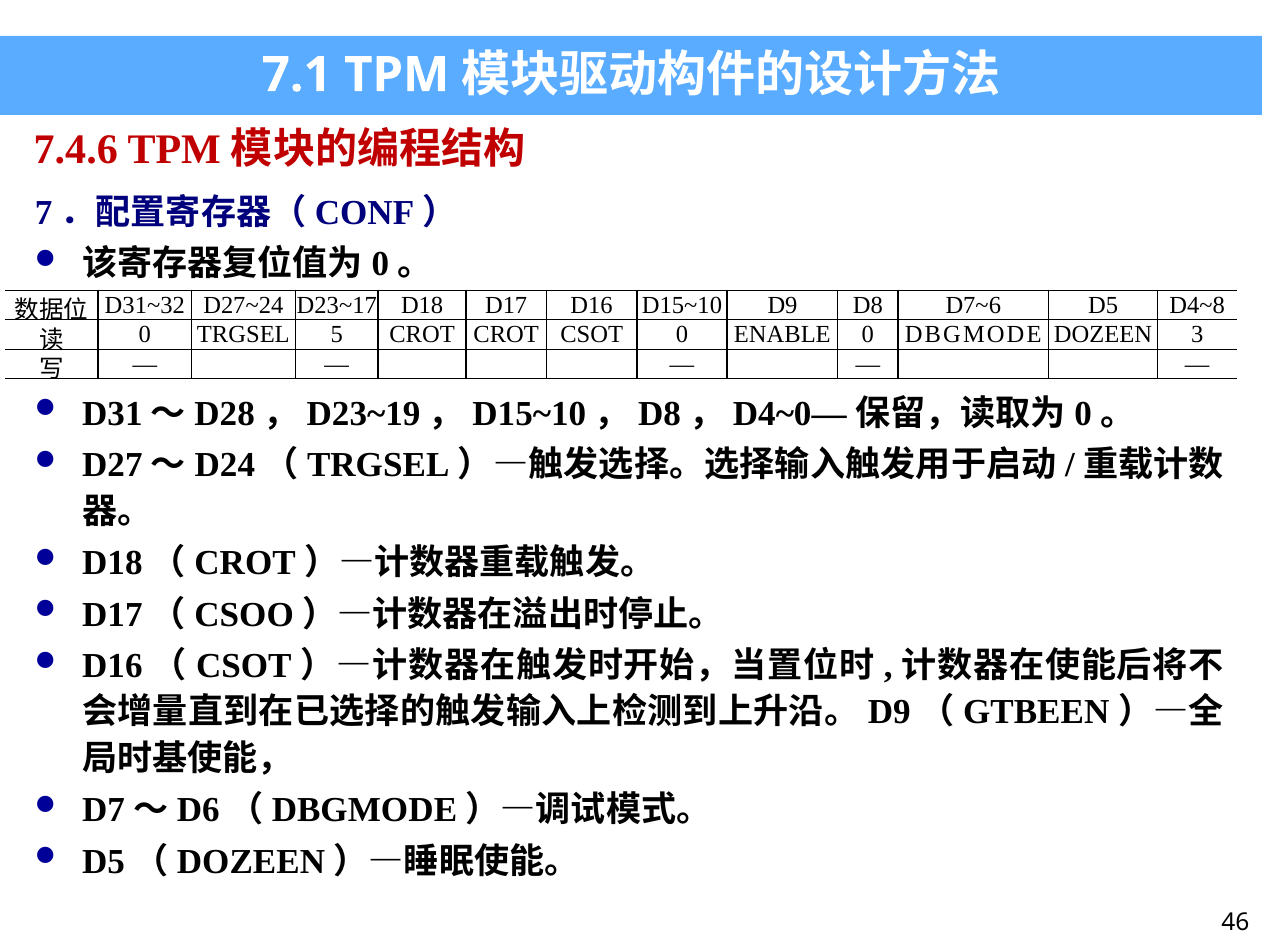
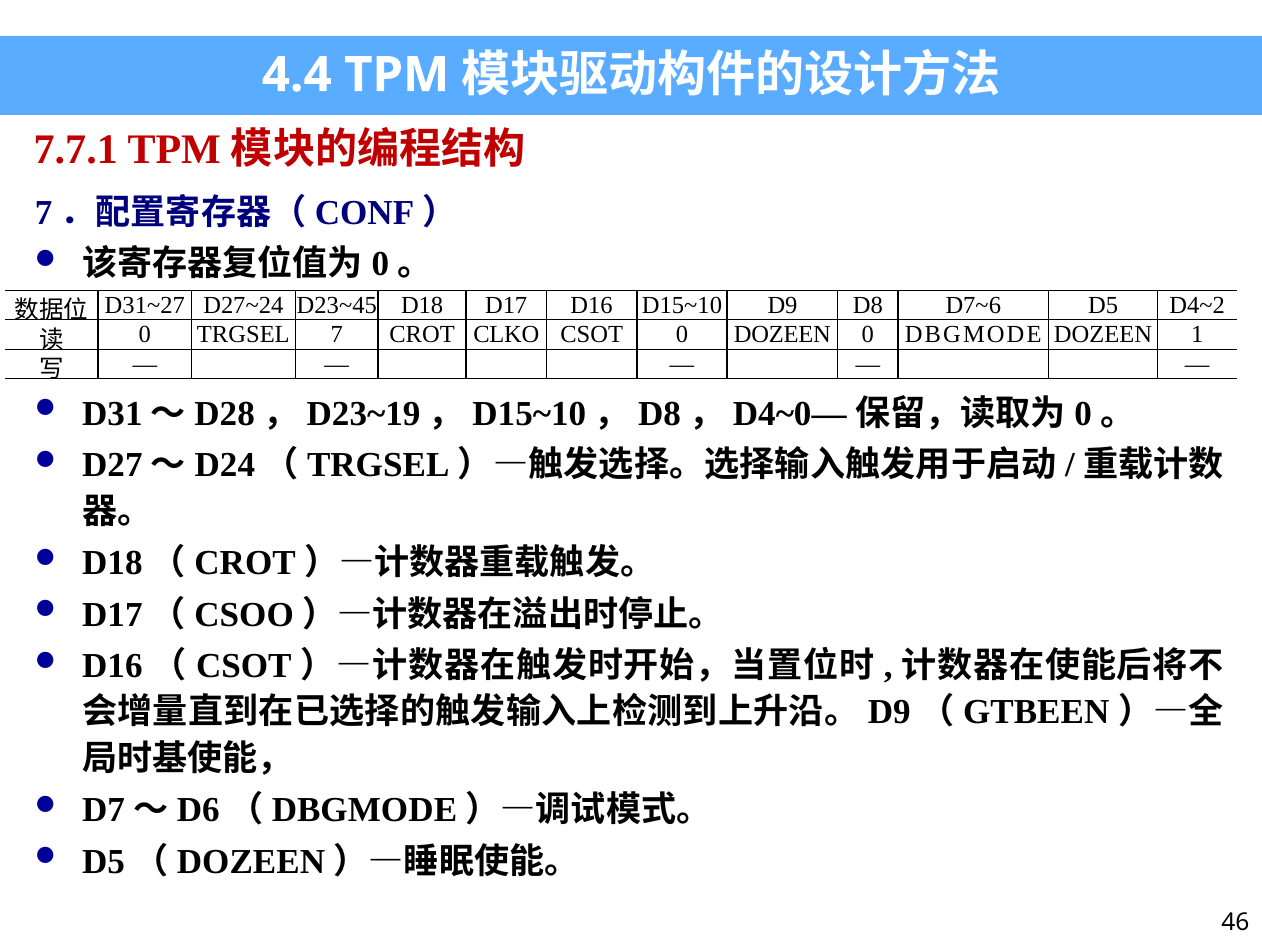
7.1: 7.1 -> 4.4 (297, 75)
7.4.6: 7.4.6 -> 7.7.1 (76, 150)
D31~32: D31~32 -> D31~27 (145, 305)
D23~17: D23~17 -> D23~45 (337, 305)
D4~8: D4~8 -> D4~2 (1197, 305)
5: 5 -> 7 (337, 335)
CROT CROT: CROT -> CLKO (506, 335)
0 ENABLE: ENABLE -> DOZEEN (782, 335)
3: 3 -> 1 (1197, 335)
